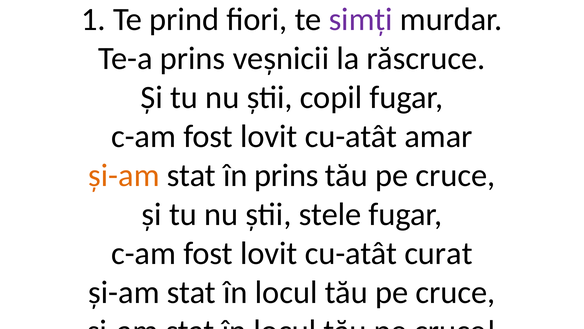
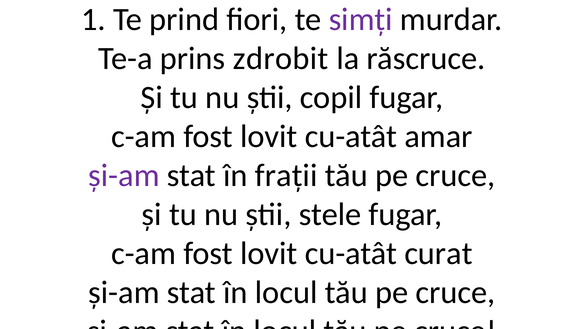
veșnicii: veșnicii -> zdrobit (281, 58)
și-am colour: orange -> purple (124, 175)
în prins: prins -> frații (286, 175)
